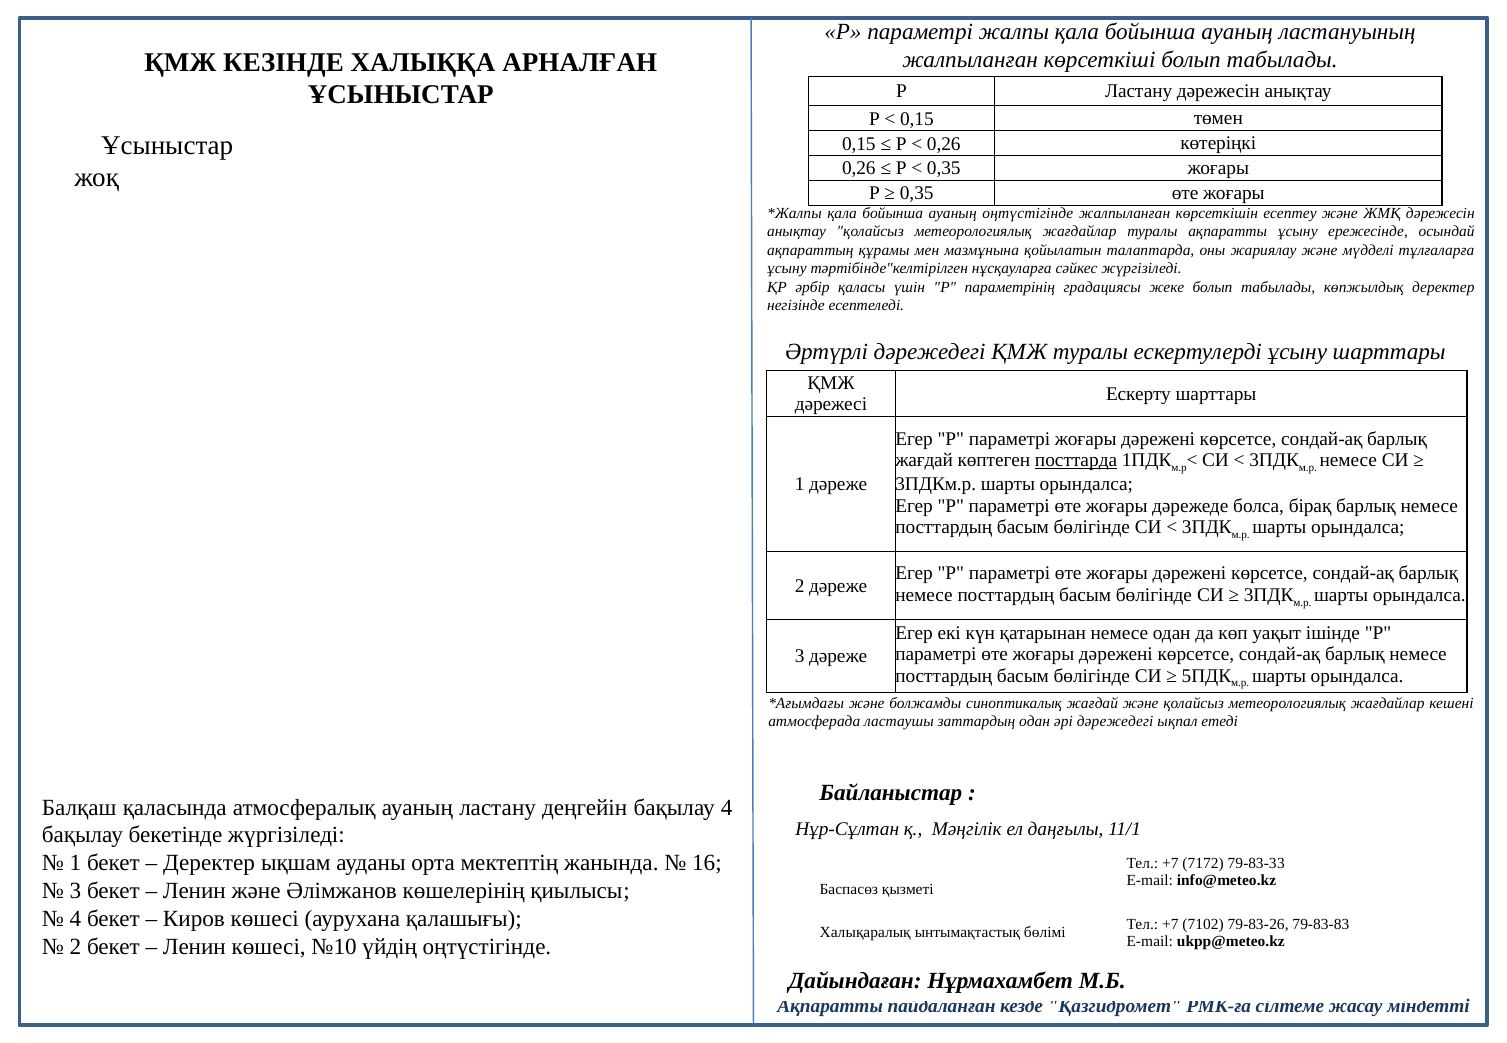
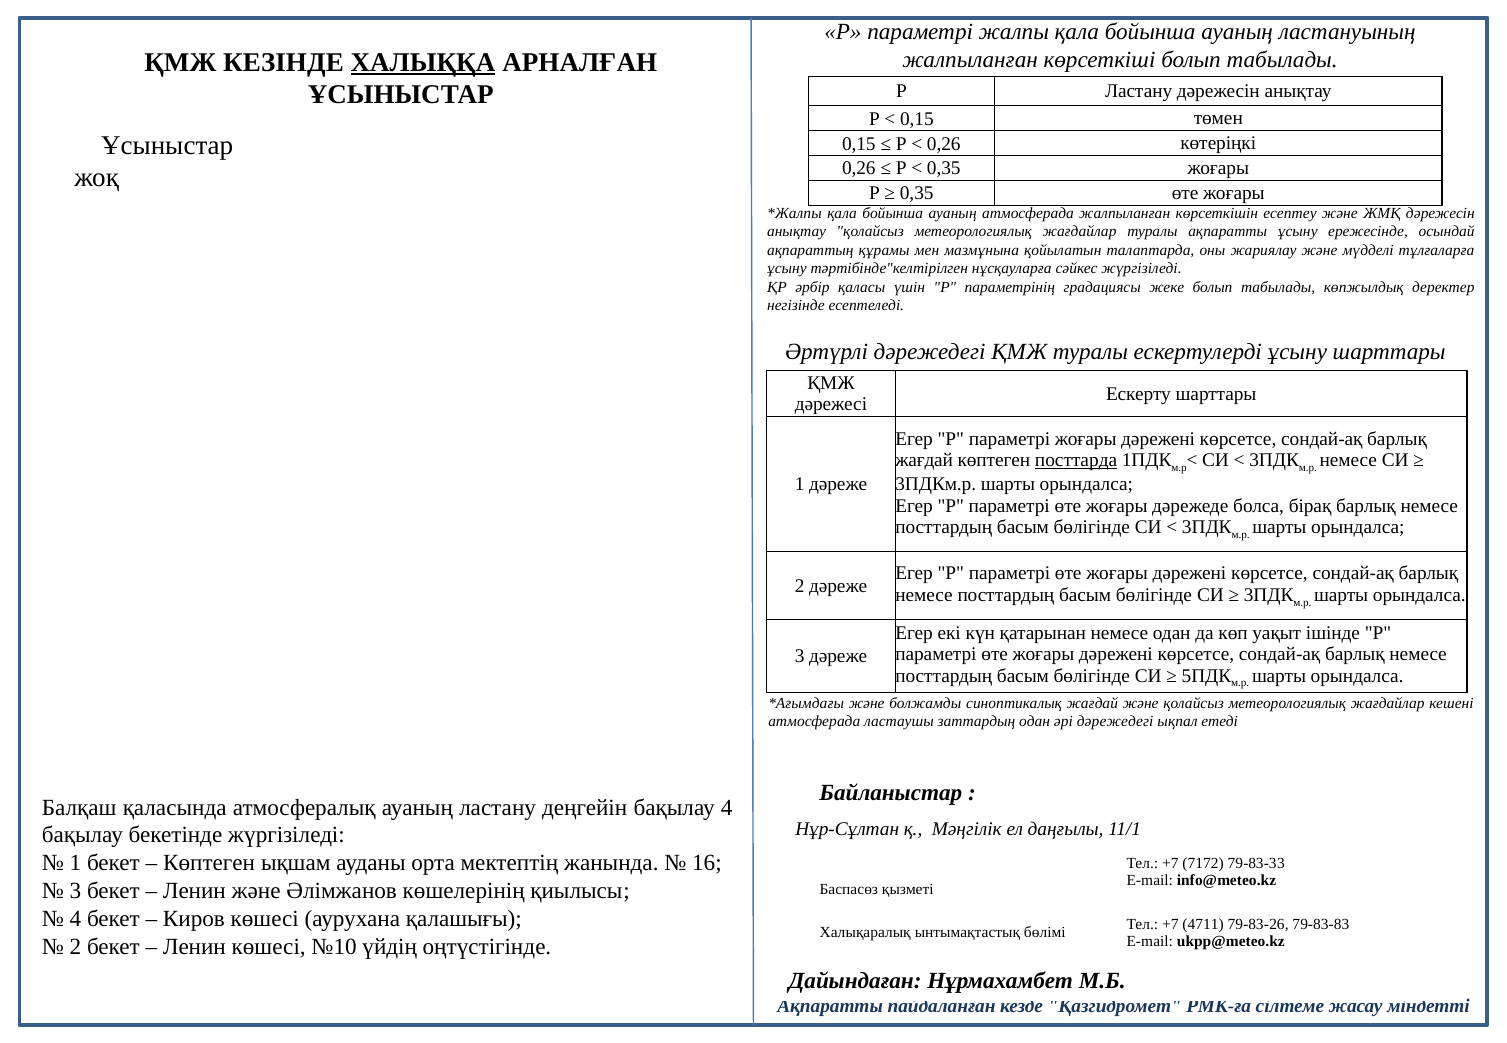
ХАЛЫҚҚА underline: none -> present (423, 62)
ауаның оңтүстігінде: оңтүстігінде -> атмосферада (1028, 213)
Деректер: Деректер -> Көптеген (209, 863)
7102: 7102 -> 4711 (1203, 924)
